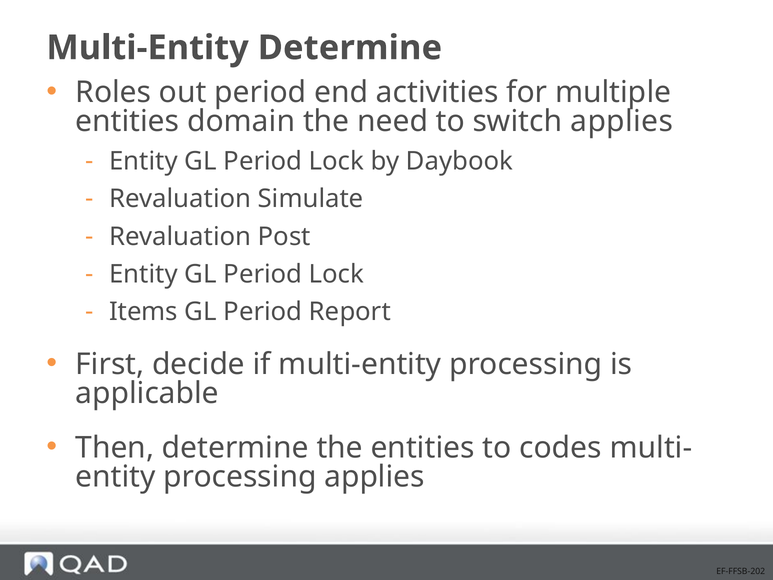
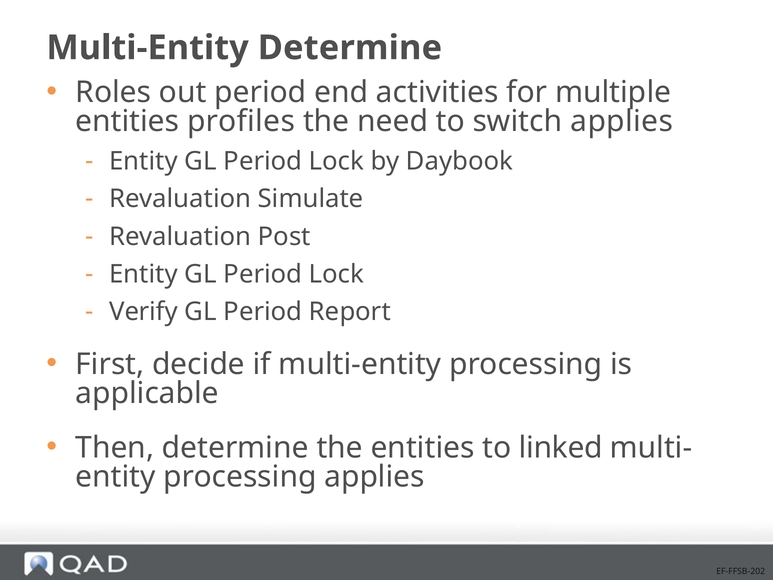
domain: domain -> profiles (241, 121)
Items: Items -> Verify (144, 312)
codes: codes -> linked (561, 448)
